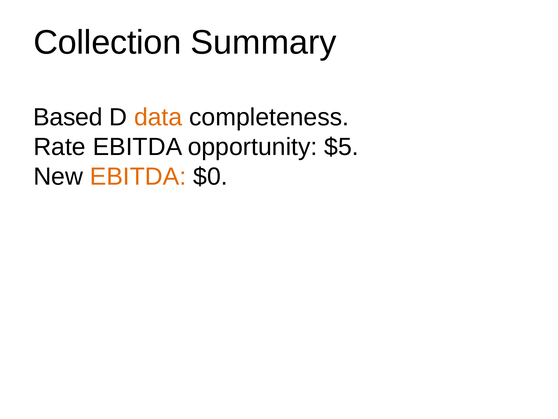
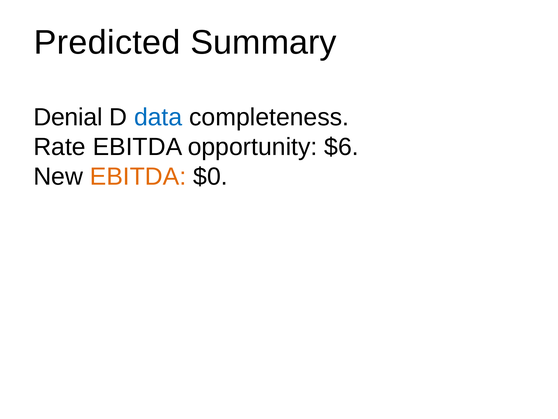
Collection: Collection -> Predicted (107, 42)
Based: Based -> Denial (68, 117)
data colour: orange -> blue (158, 117)
$5: $5 -> $6 (341, 147)
